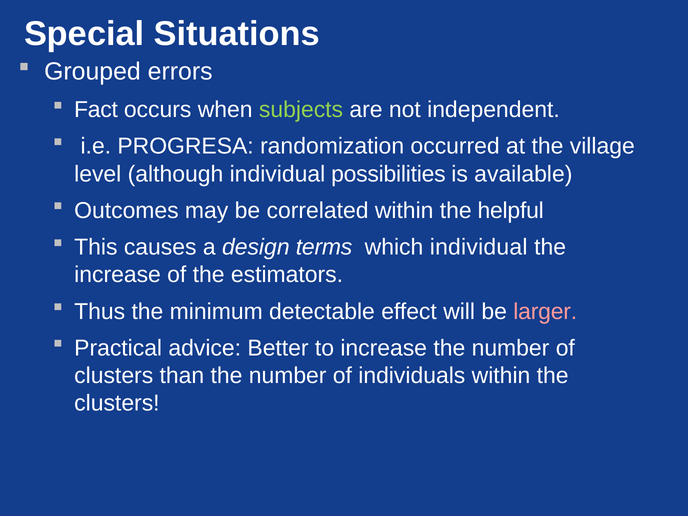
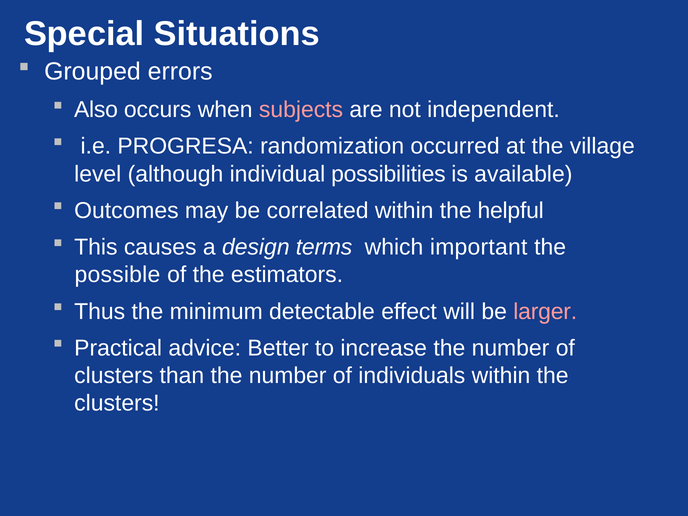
Fact: Fact -> Also (96, 110)
subjects colour: light green -> pink (301, 110)
which individual: individual -> important (479, 247)
increase: increase -> possible (117, 275)
